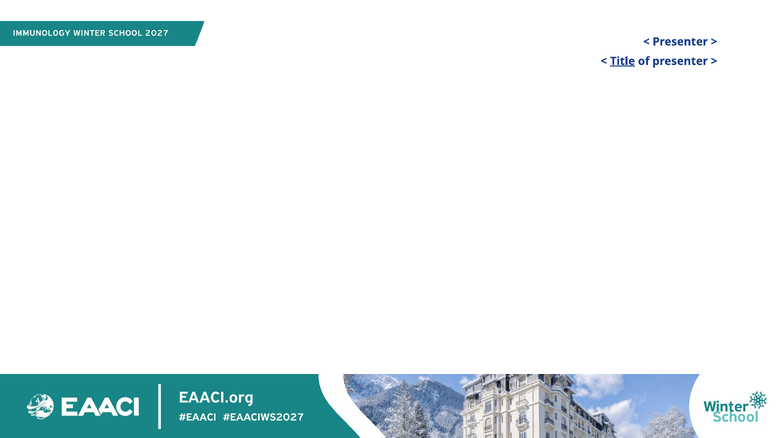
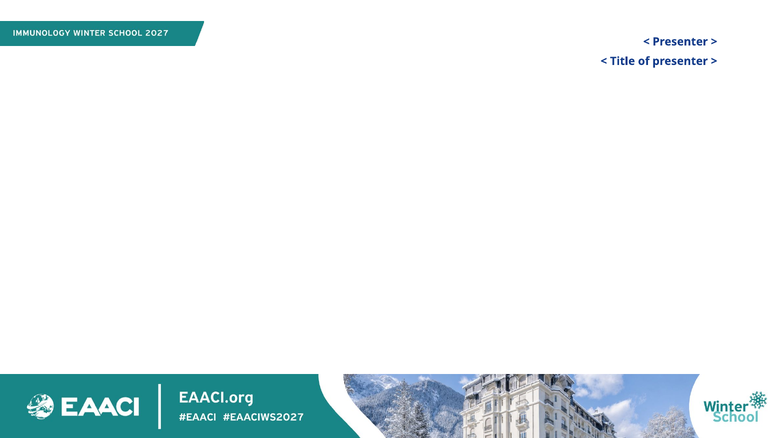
Title underline: present -> none (623, 61)
